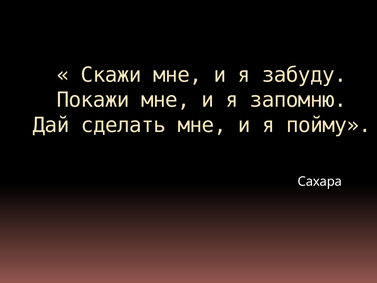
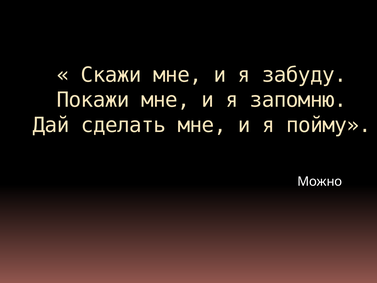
Сахара: Сахара -> Можно (320, 181)
